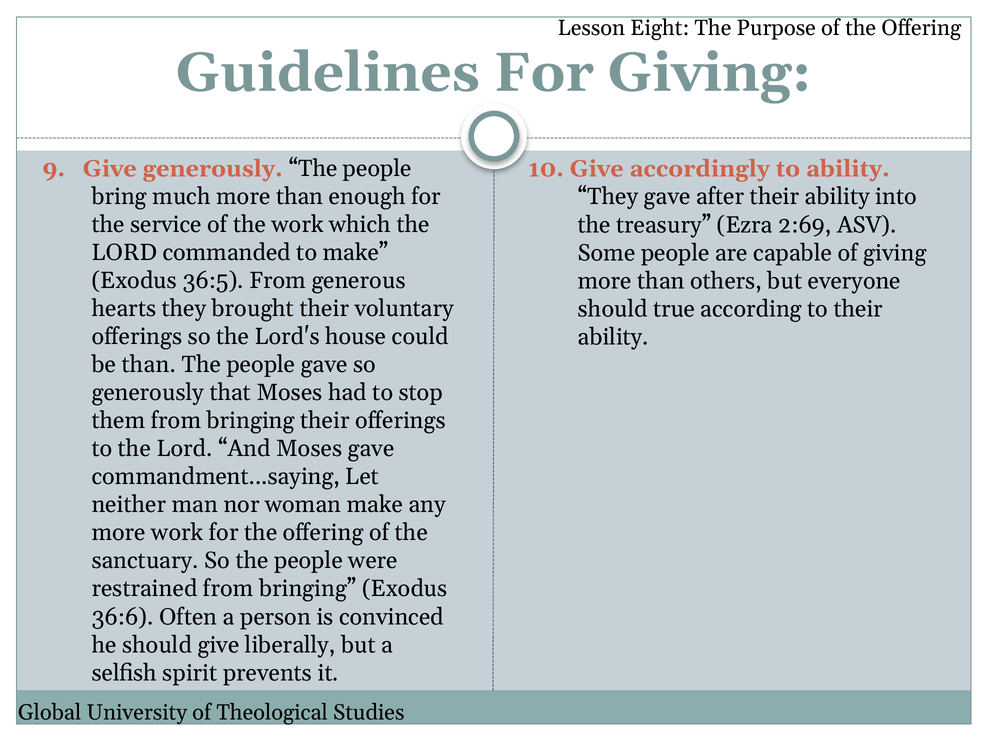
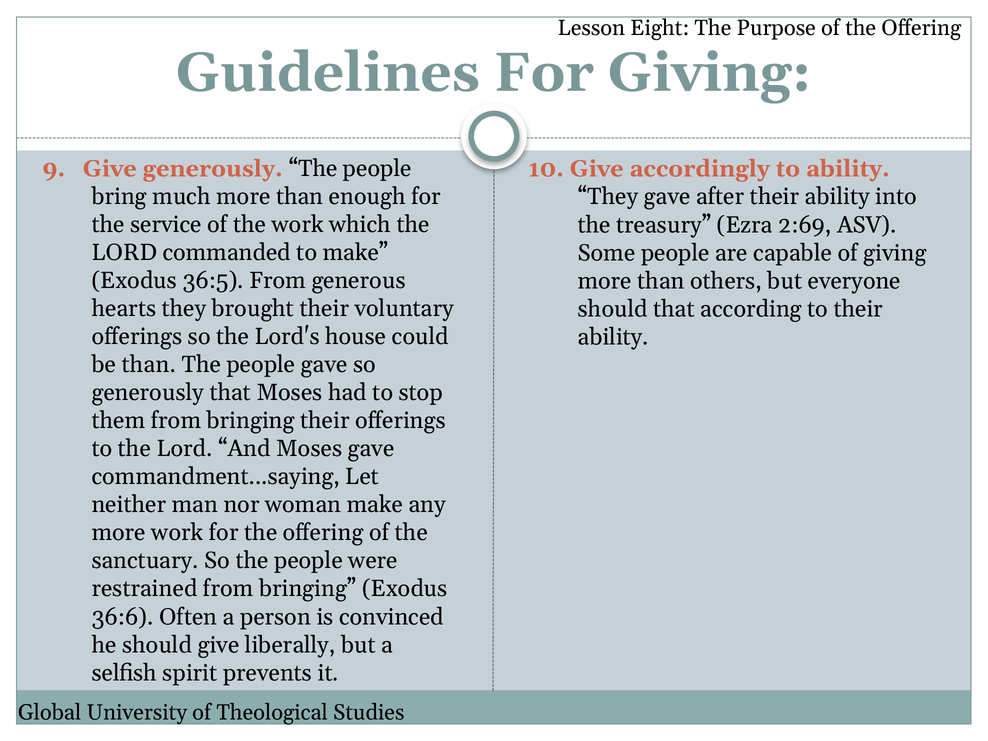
should true: true -> that (674, 309)
